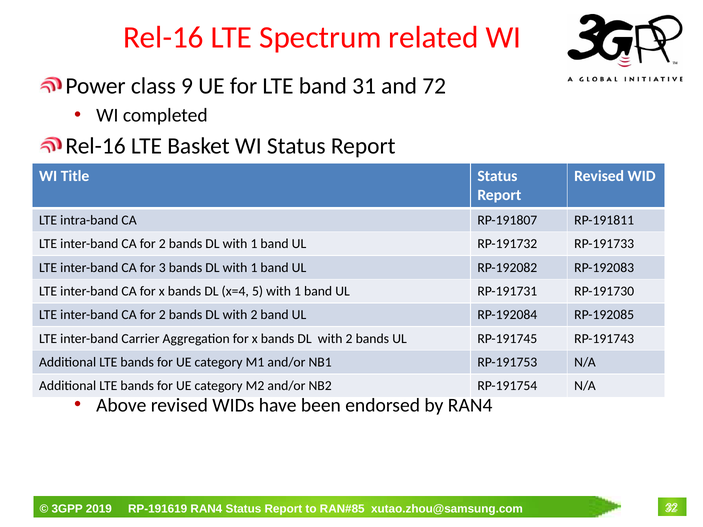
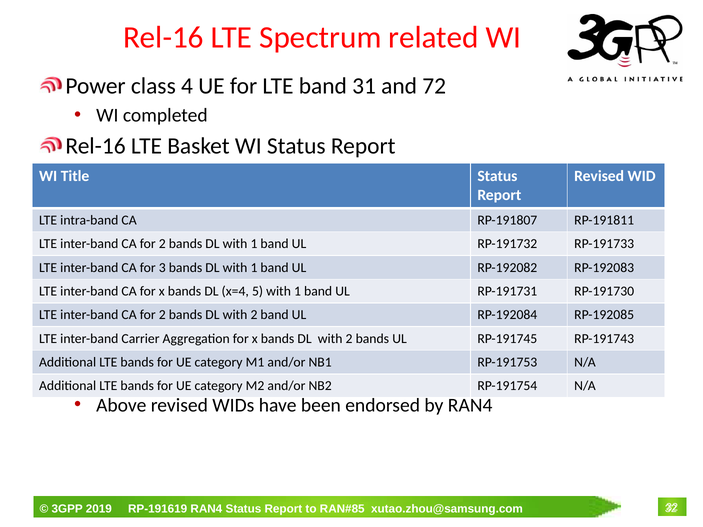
9: 9 -> 4 (187, 86)
